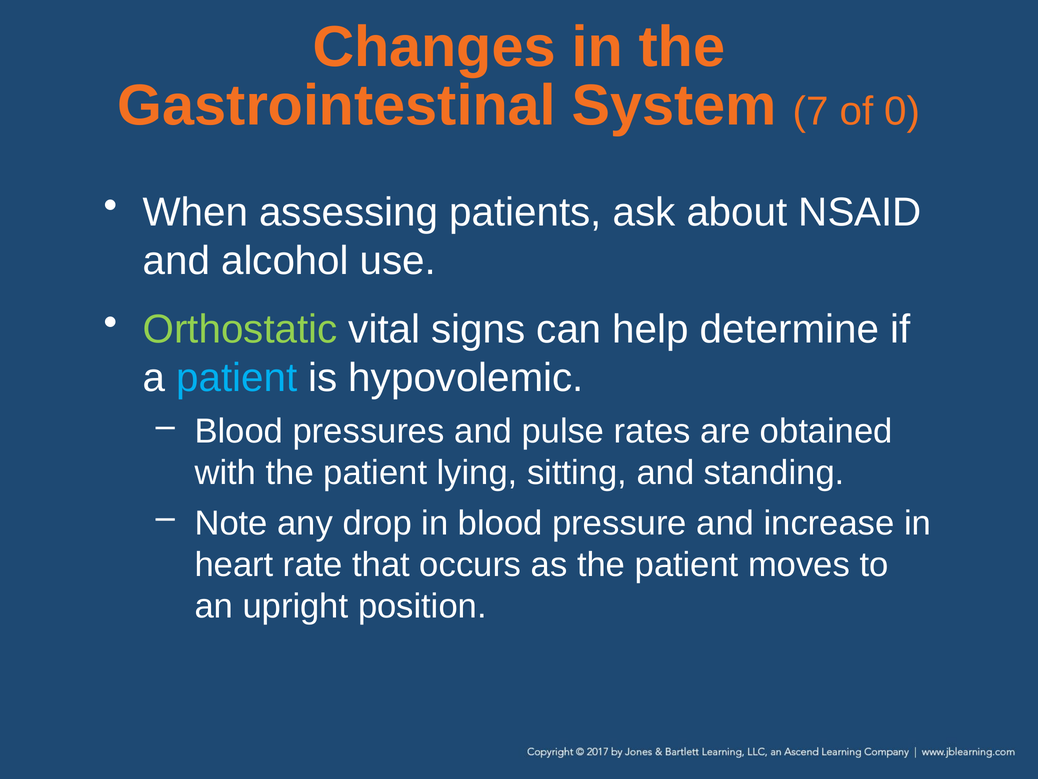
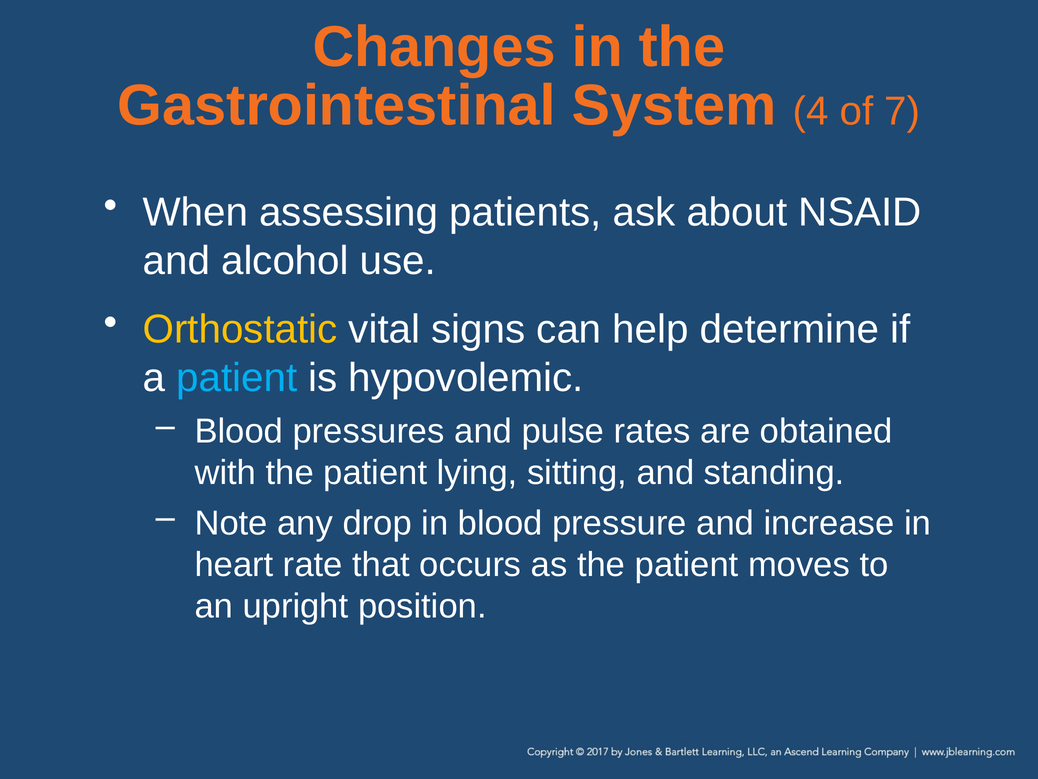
7: 7 -> 4 (811, 112)
0: 0 -> 7 (902, 112)
Orthostatic colour: light green -> yellow (240, 329)
